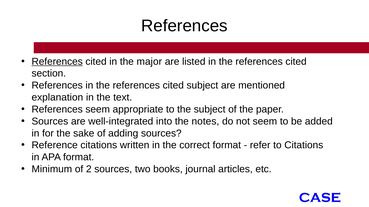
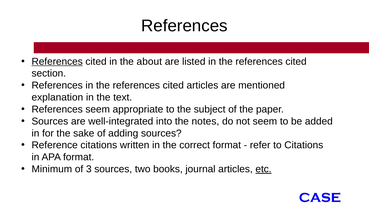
major: major -> about (149, 62)
cited subject: subject -> articles (202, 86)
2: 2 -> 3 (89, 170)
etc underline: none -> present (264, 170)
